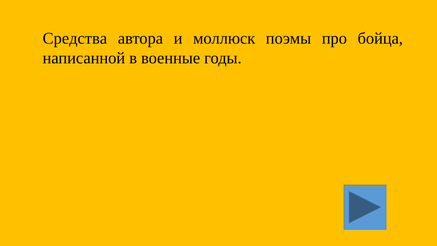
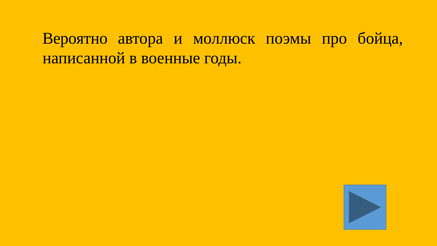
Средства: Средства -> Вероятно (75, 38)
